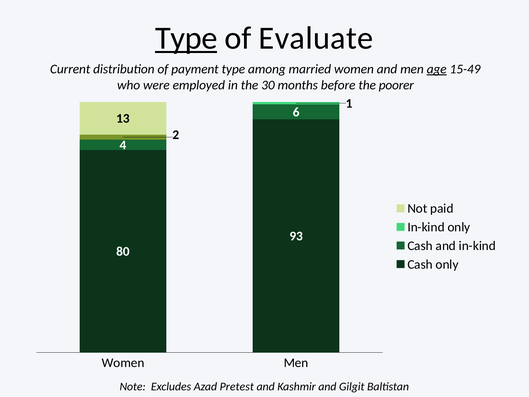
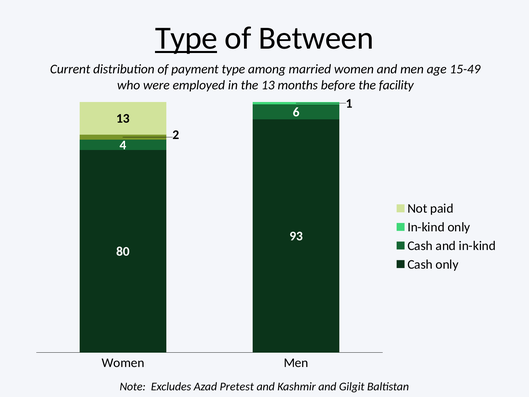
Evaluate: Evaluate -> Between (316, 38)
age underline: present -> none (437, 69)
the 30: 30 -> 13 (268, 85)
poorer: poorer -> facility (396, 85)
